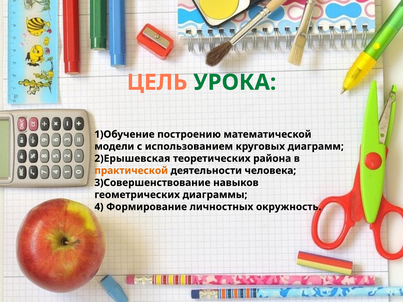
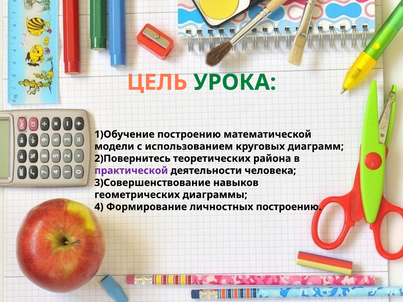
2)Ерышевская: 2)Ерышевская -> 2)Повернитесь (132, 159)
практической colour: orange -> purple (131, 171)
личностных окружность: окружность -> построению (289, 207)
